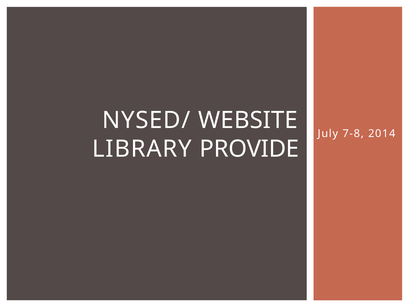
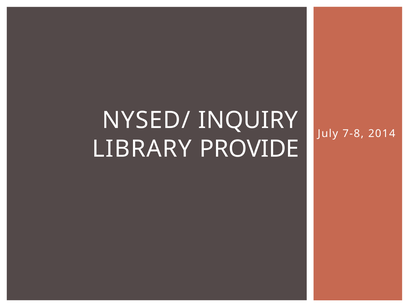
WEBSITE: WEBSITE -> INQUIRY (248, 120)
